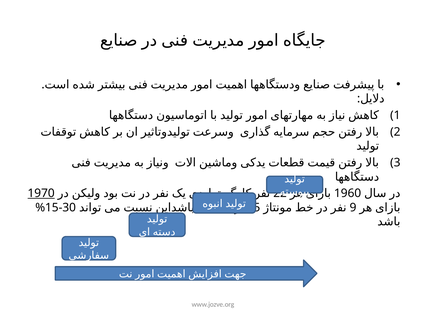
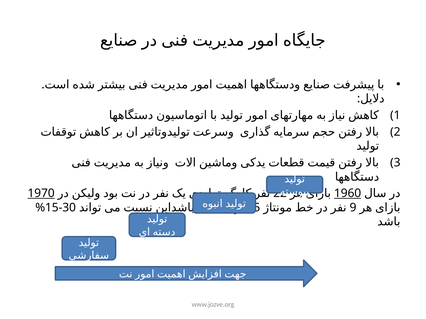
1960 underline: none -> present (348, 194)
